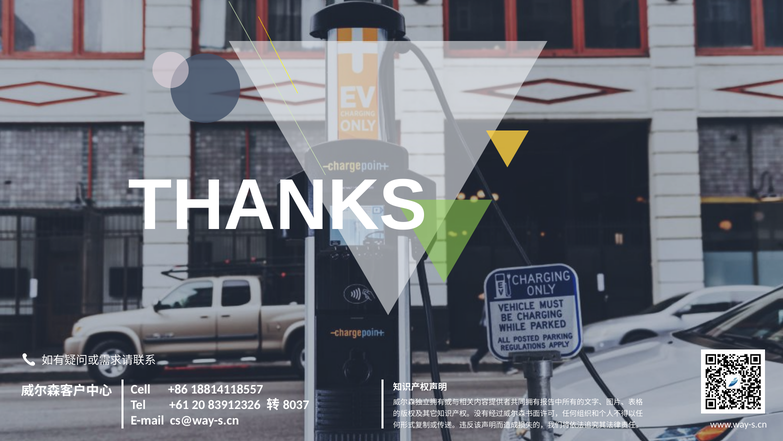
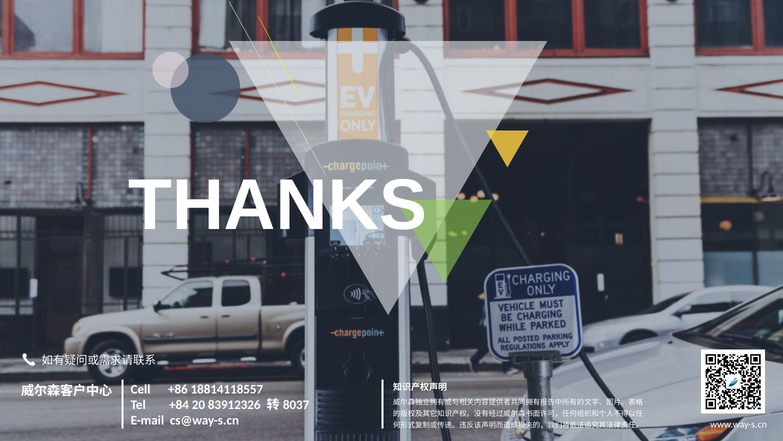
+61: +61 -> +84 (179, 404)
